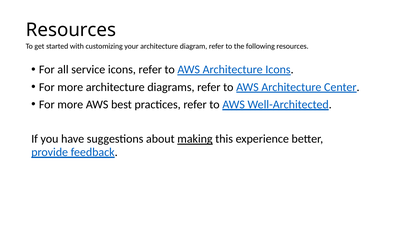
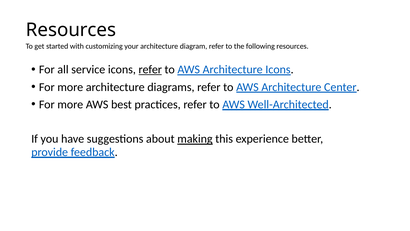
refer underline: none -> present (150, 70)
